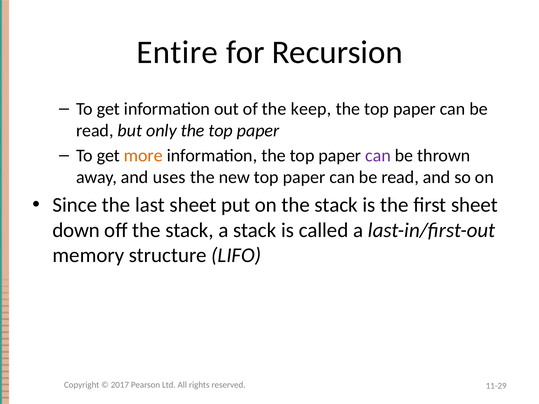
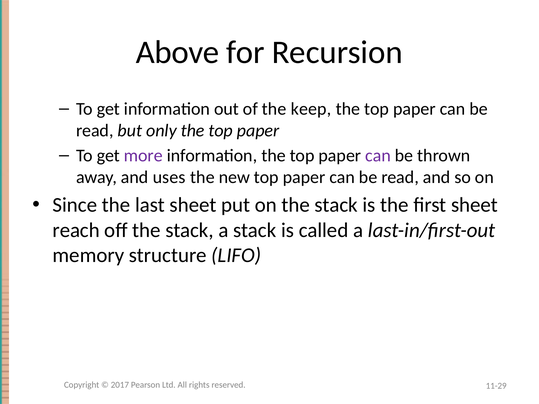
Entire: Entire -> Above (178, 52)
more colour: orange -> purple (143, 156)
down: down -> reach (76, 230)
